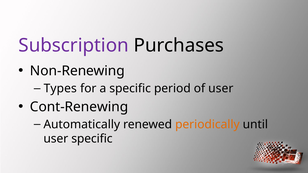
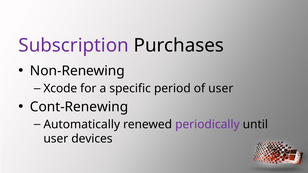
Types: Types -> Xcode (60, 89)
periodically colour: orange -> purple (207, 125)
user specific: specific -> devices (92, 139)
